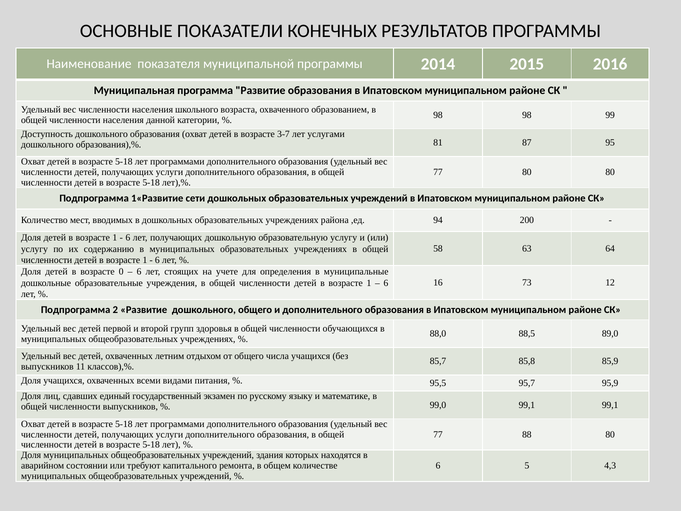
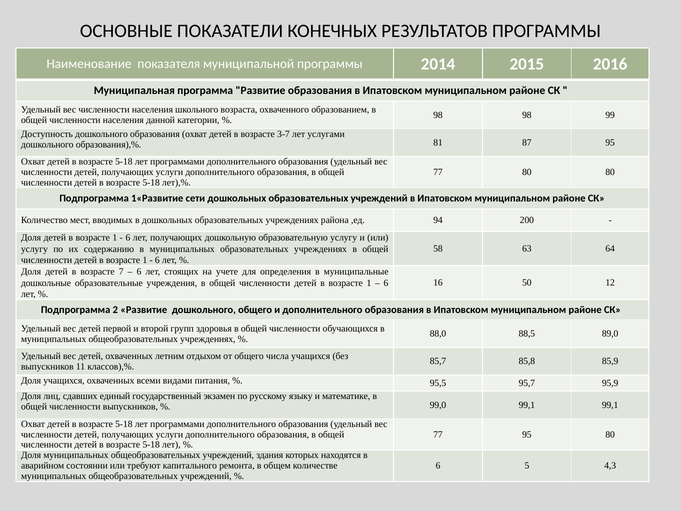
0: 0 -> 7 (121, 272)
73: 73 -> 50 (527, 282)
77 88: 88 -> 95 (527, 434)
